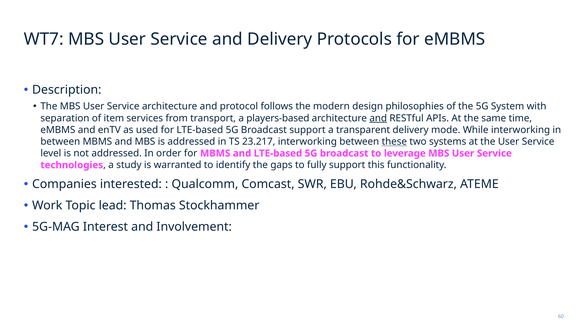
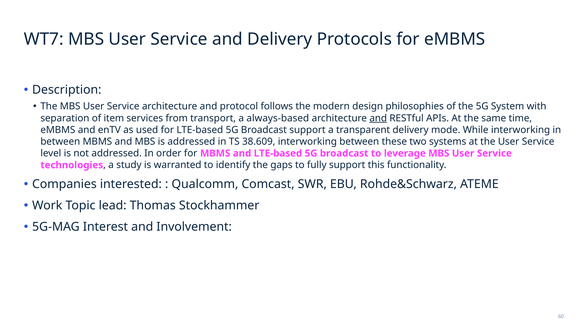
players-based: players-based -> always-based (278, 118)
23.217: 23.217 -> 38.609 (259, 142)
these underline: present -> none (394, 142)
